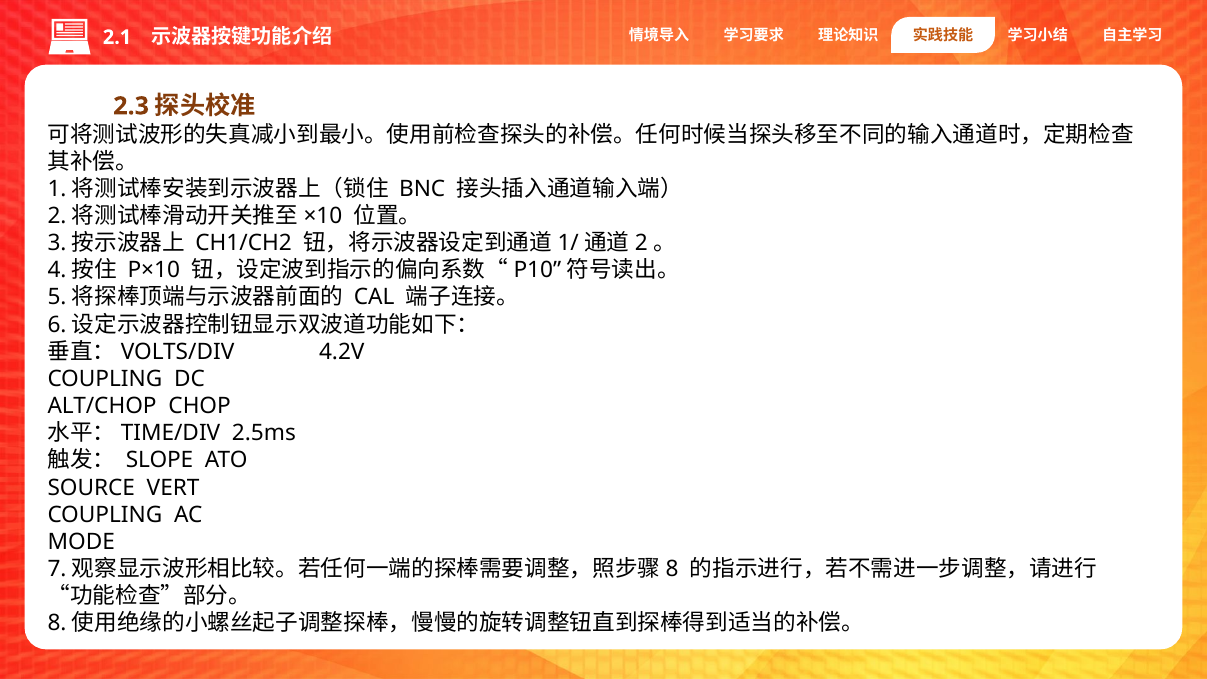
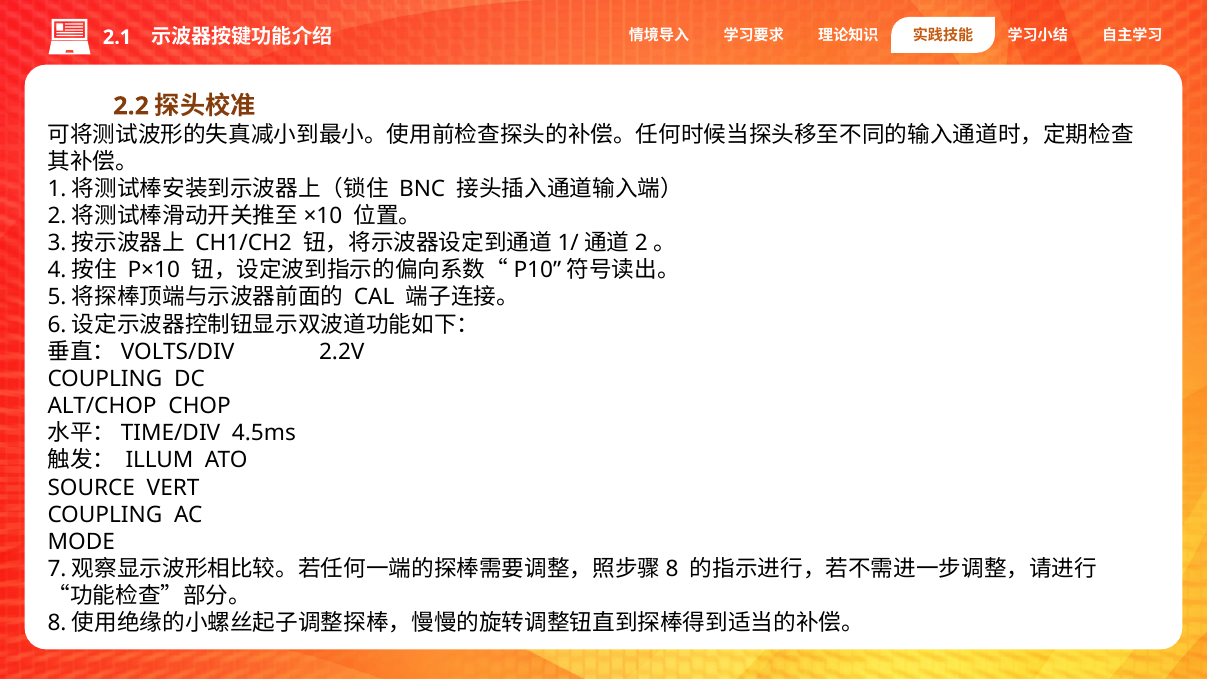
2.3: 2.3 -> 2.2 (131, 106)
4.2V: 4.2V -> 2.2V (342, 352)
2.5ms: 2.5ms -> 4.5ms (264, 433)
SLOPE: SLOPE -> ILLUM (160, 460)
